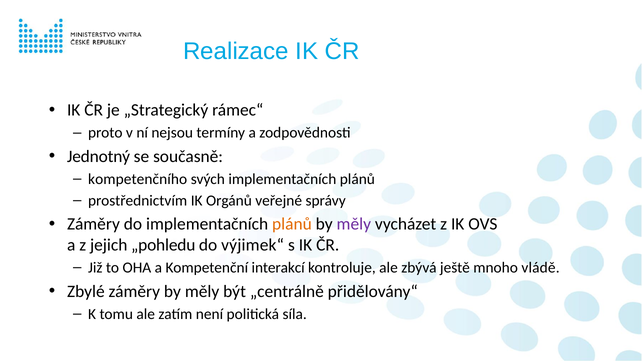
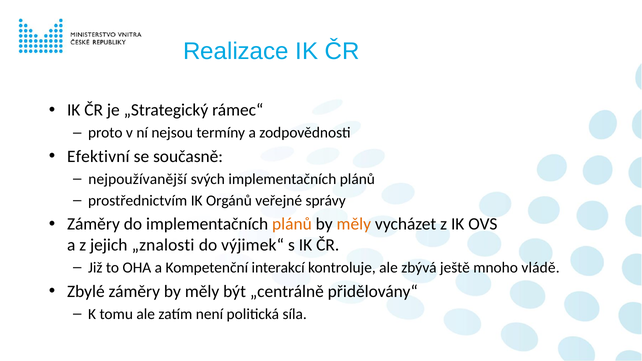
Jednotný: Jednotný -> Efektivní (98, 156)
kompetenčního: kompetenčního -> nejpoužívanější (138, 179)
měly colour: purple -> orange (354, 224)
„pohledu: „pohledu -> „znalosti (163, 245)
